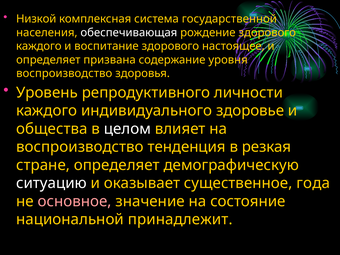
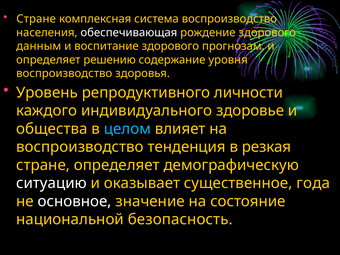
Низкой: Низкой -> Стране (36, 19)
система государственной: государственной -> воспроизводство (229, 19)
каждого: каждого -> данным (39, 46)
настоящее: настоящее -> прогнозам (233, 46)
призвана: призвана -> решению (110, 60)
целом colour: white -> light blue (127, 129)
основное colour: pink -> white (75, 201)
принадлежит: принадлежит -> безопасность (180, 219)
